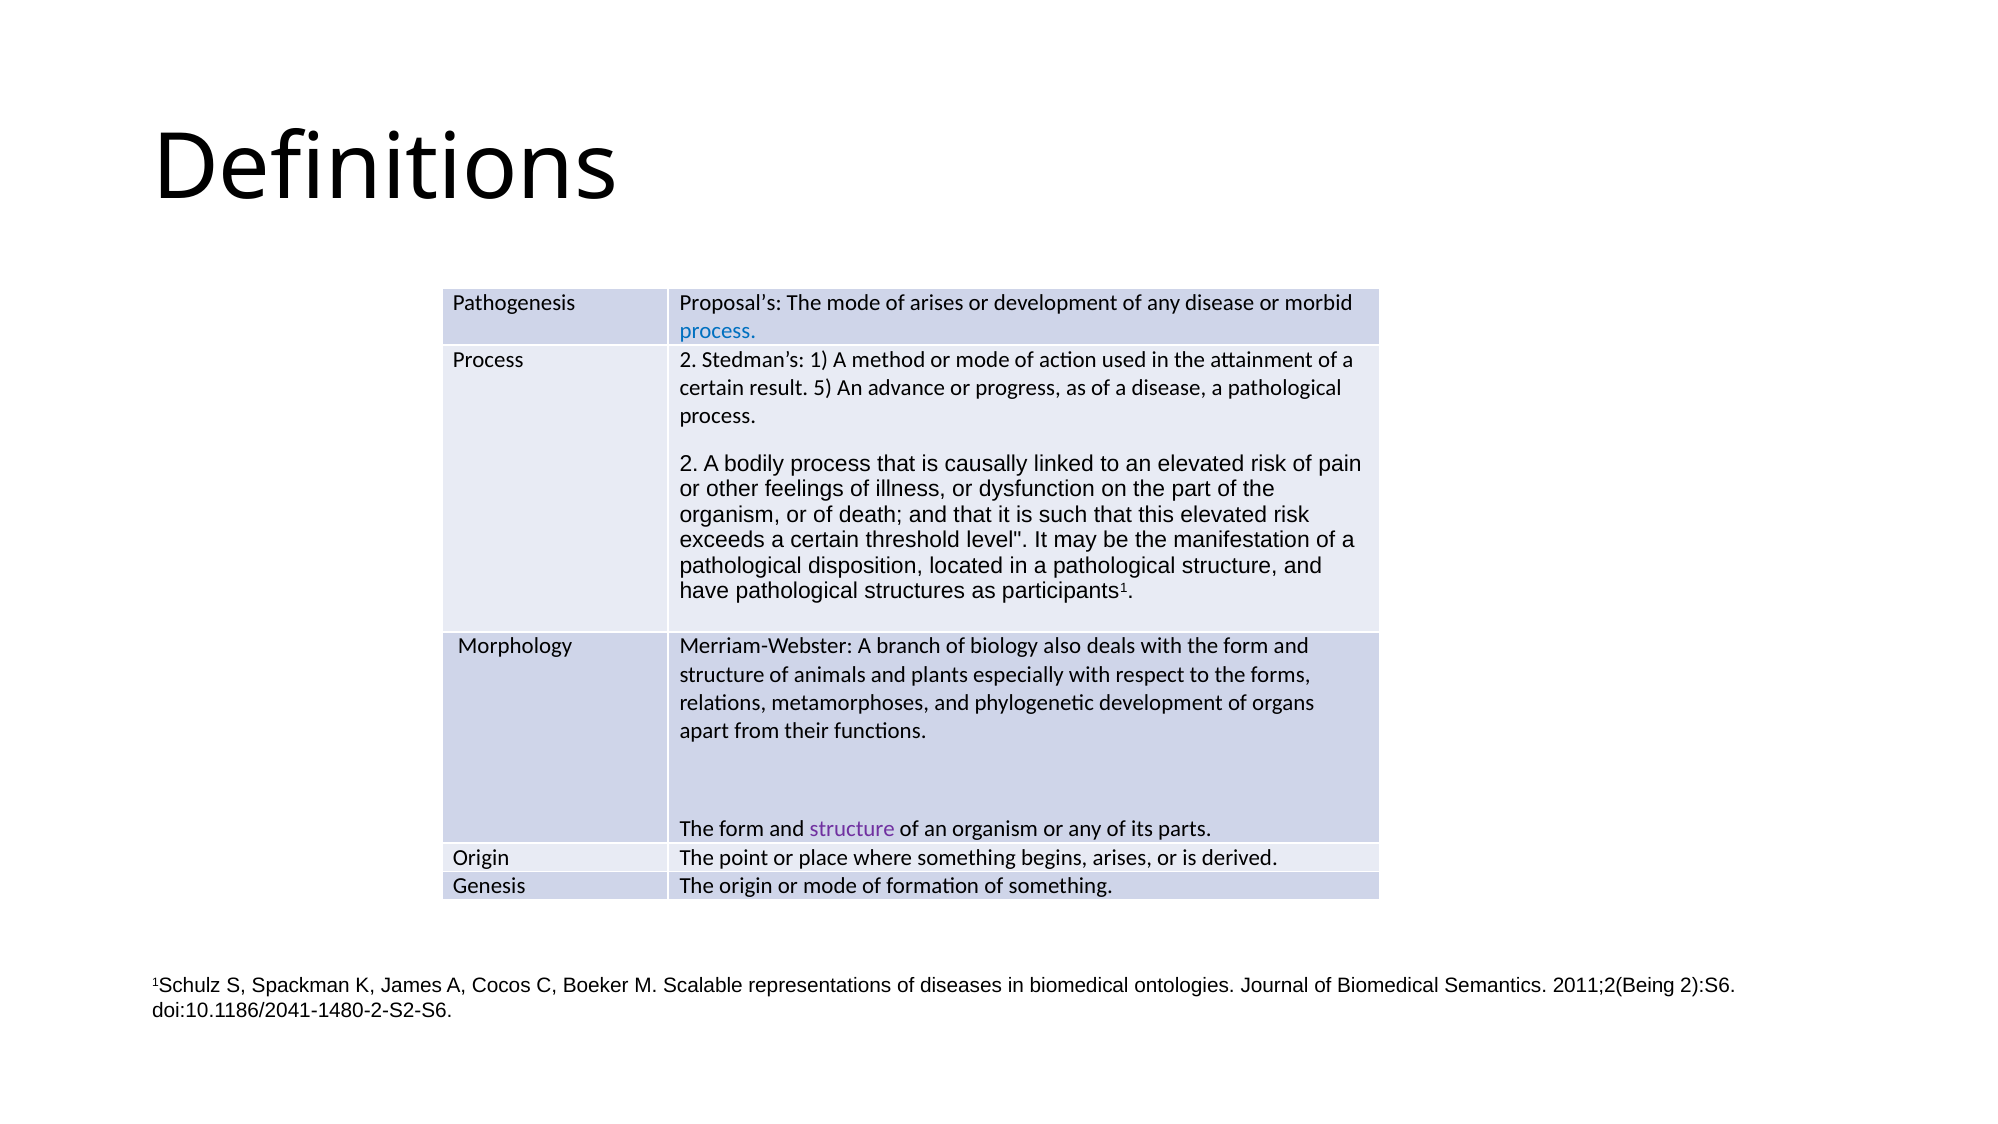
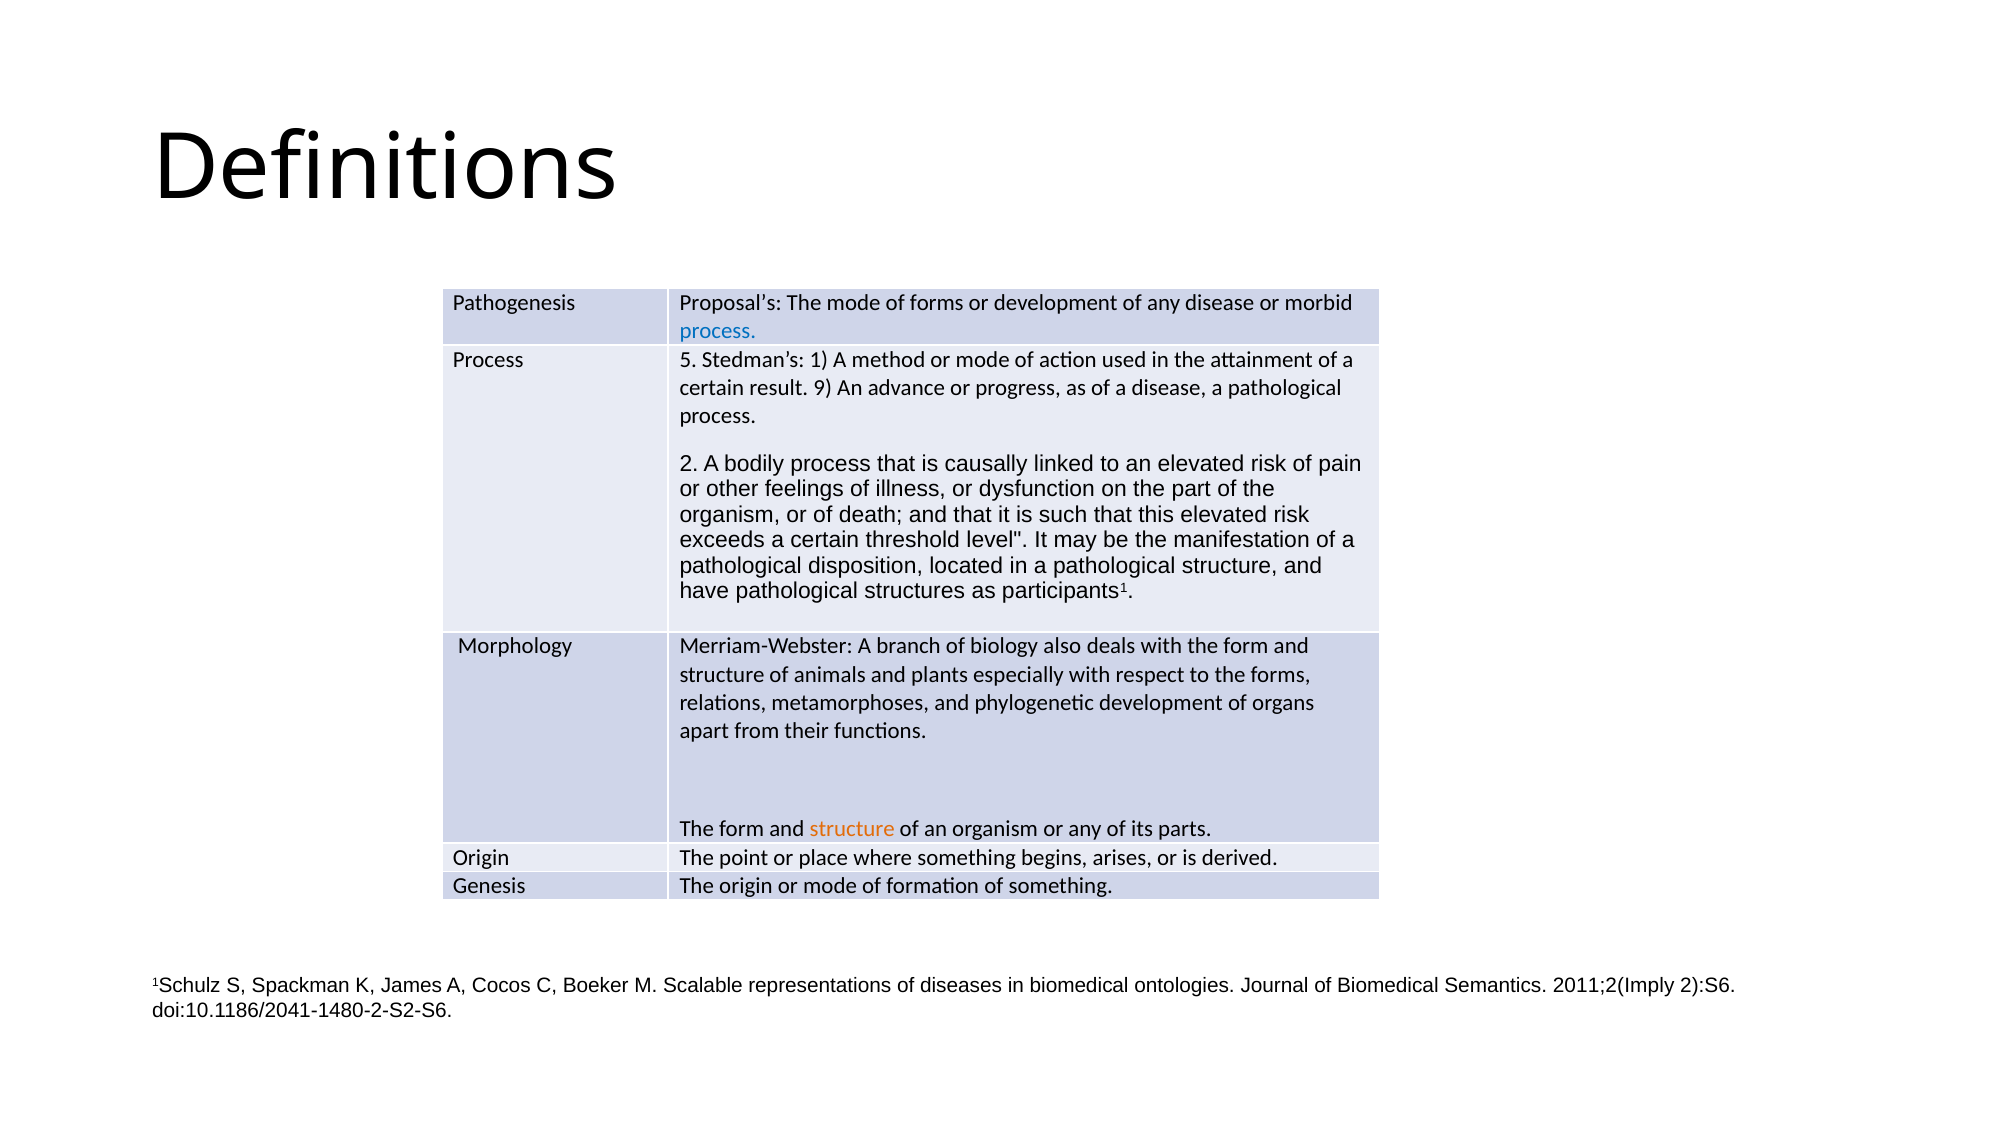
of arises: arises -> forms (937, 303)
2: 2 -> 5 (688, 360)
5: 5 -> 9 (823, 388)
structure colour: purple -> orange (852, 829)
2011;2(Being: 2011;2(Being -> 2011;2(Imply (1614, 985)
